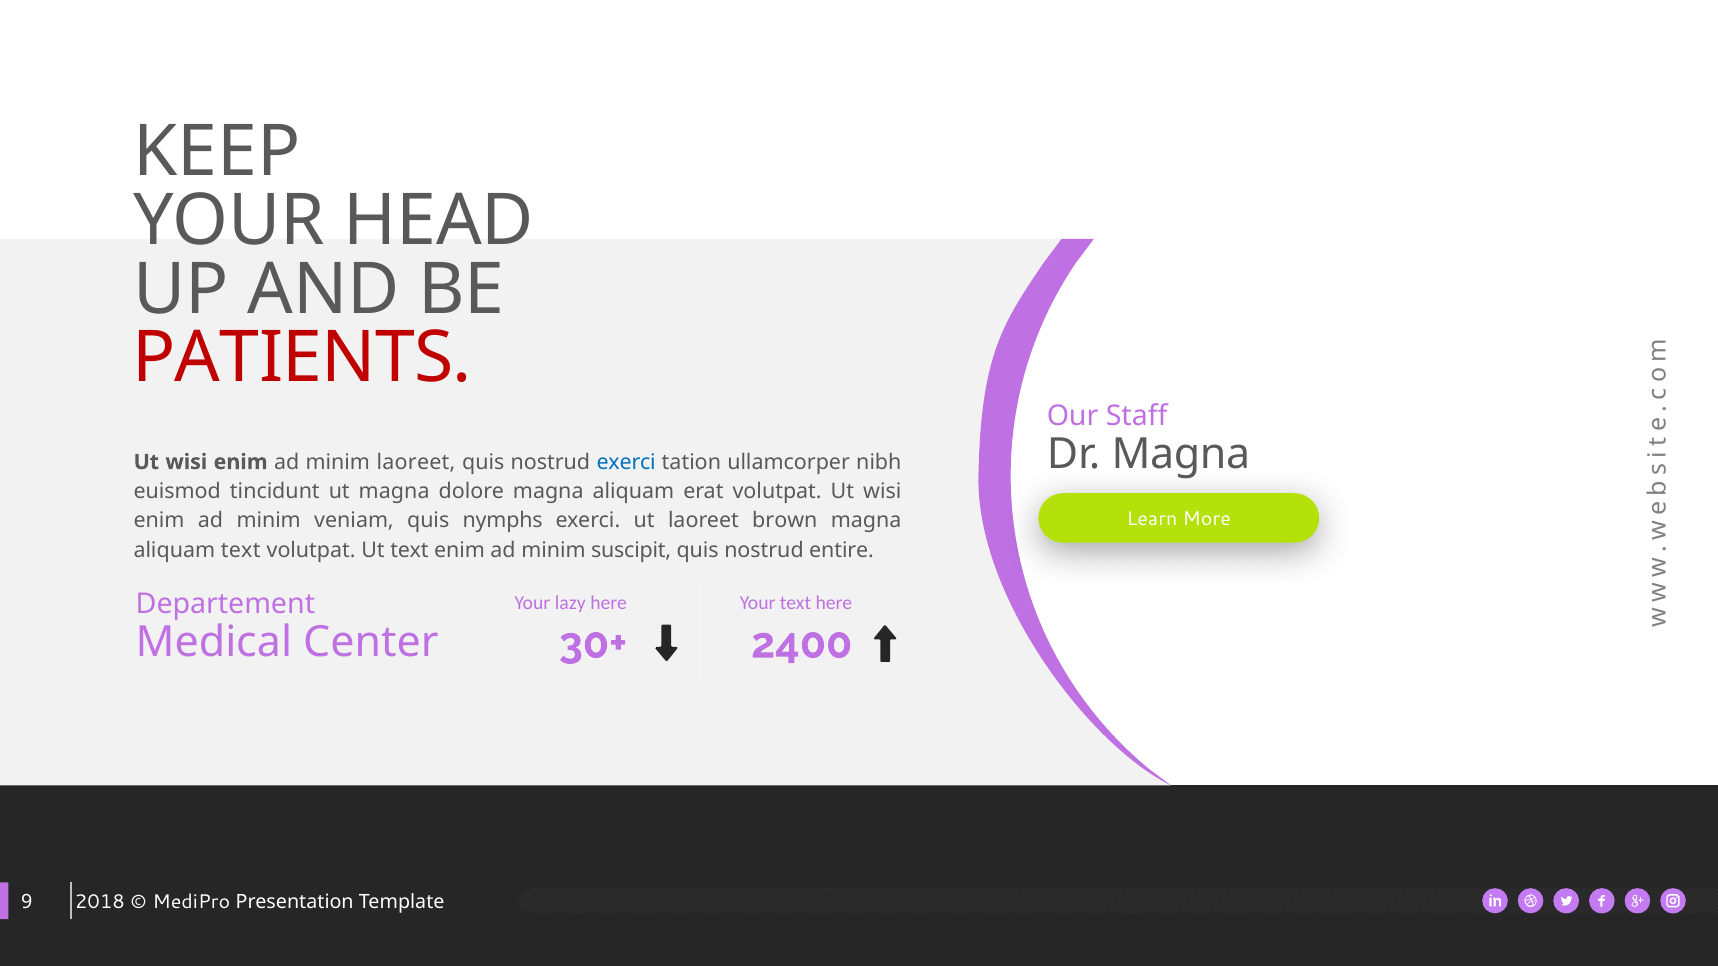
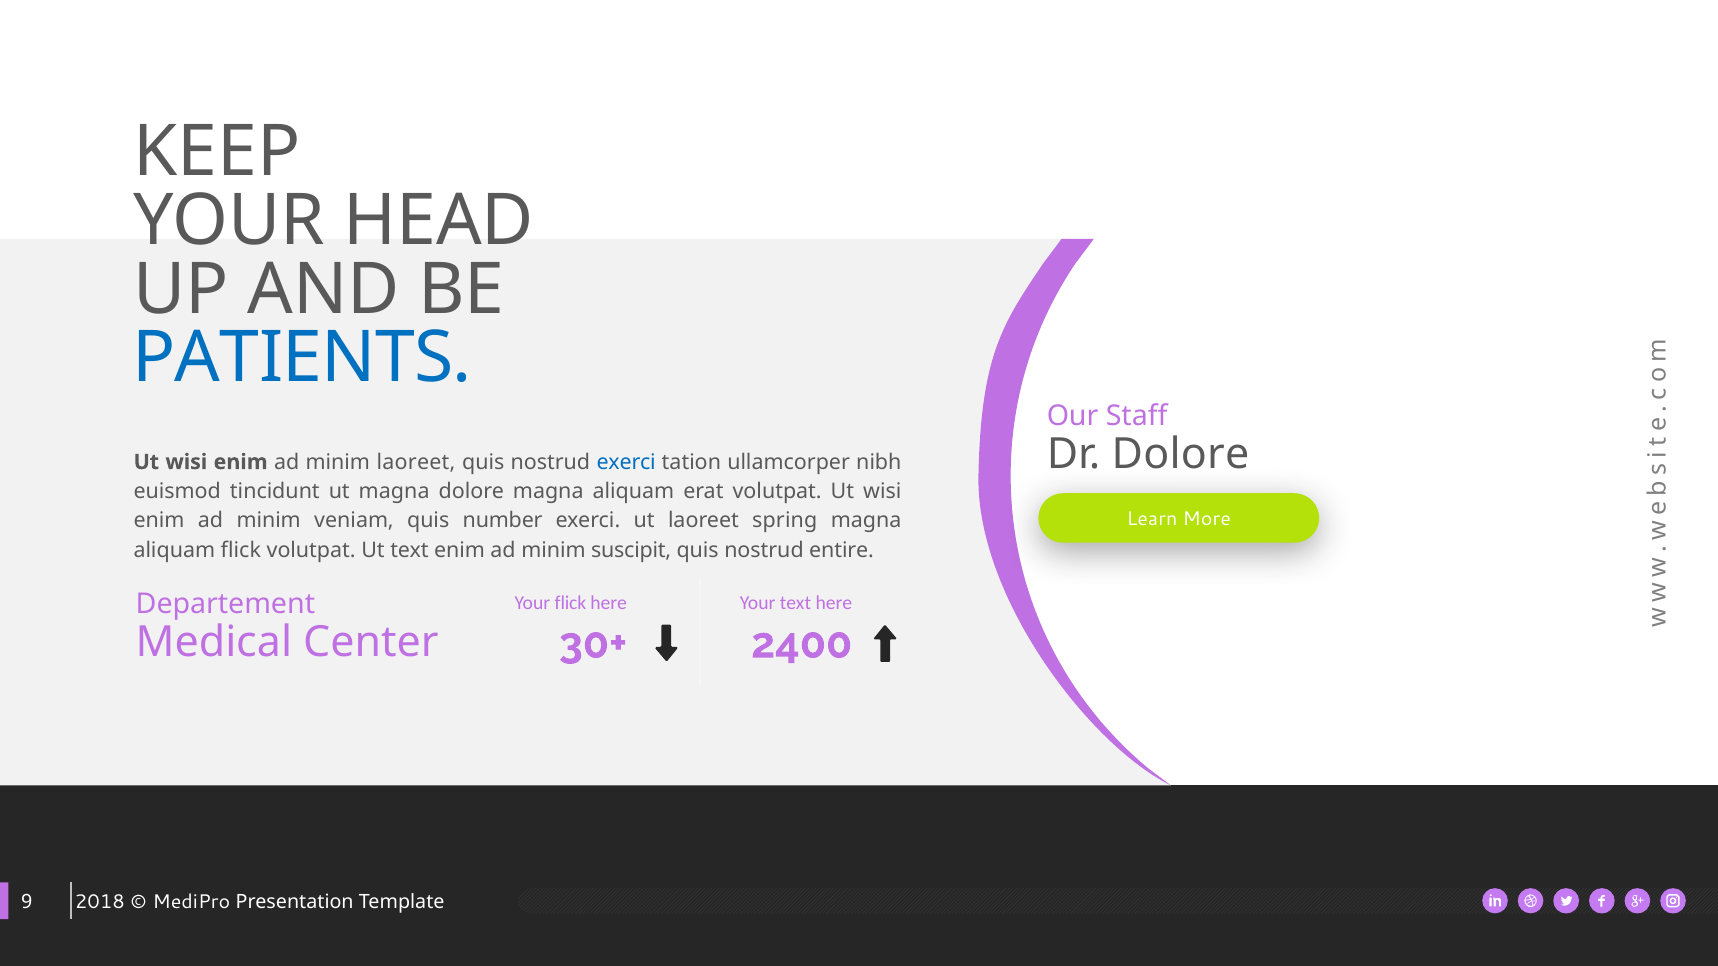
PATIENTS colour: red -> blue (302, 358)
Dr Magna: Magna -> Dolore (1181, 454)
nymphs: nymphs -> number (503, 521)
brown: brown -> spring (785, 521)
aliquam text: text -> flick (241, 550)
Your lazy: lazy -> flick (570, 603)
